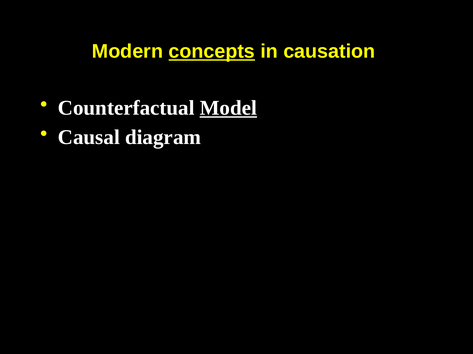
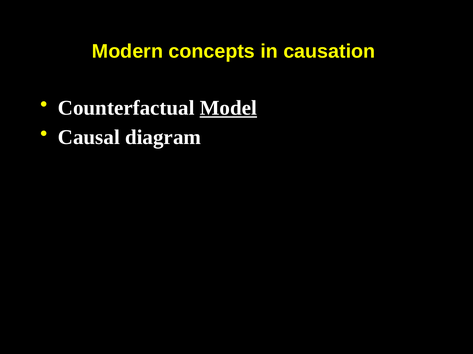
concepts underline: present -> none (212, 52)
